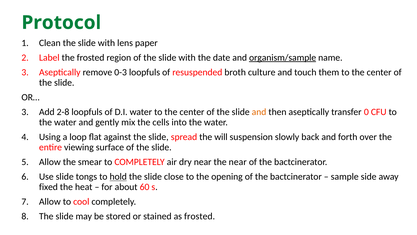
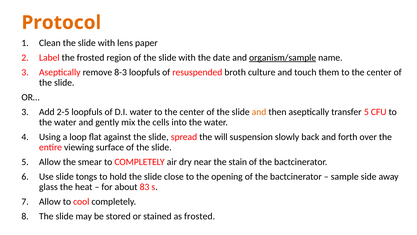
Protocol colour: green -> orange (61, 23)
0-3: 0-3 -> 8-3 (121, 72)
2-8: 2-8 -> 2-5 (63, 112)
transfer 0: 0 -> 5 (366, 112)
the near: near -> stain (238, 162)
hold underline: present -> none (118, 176)
fixed: fixed -> glass (48, 187)
60: 60 -> 83 (145, 187)
